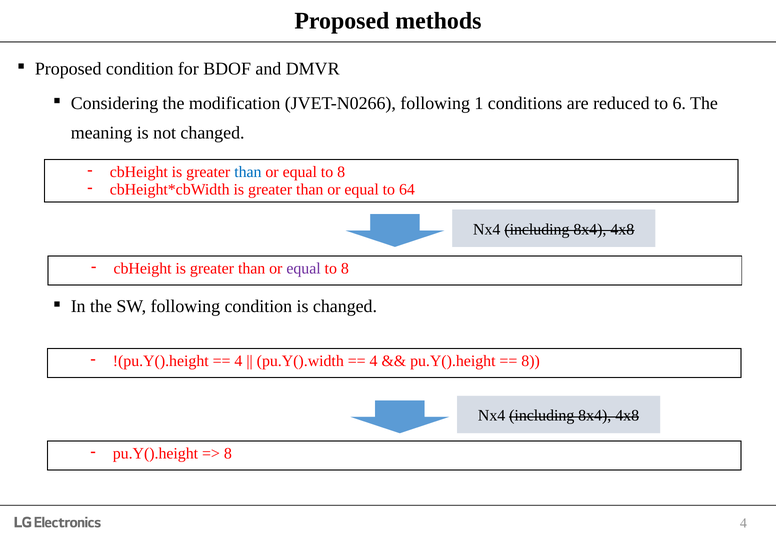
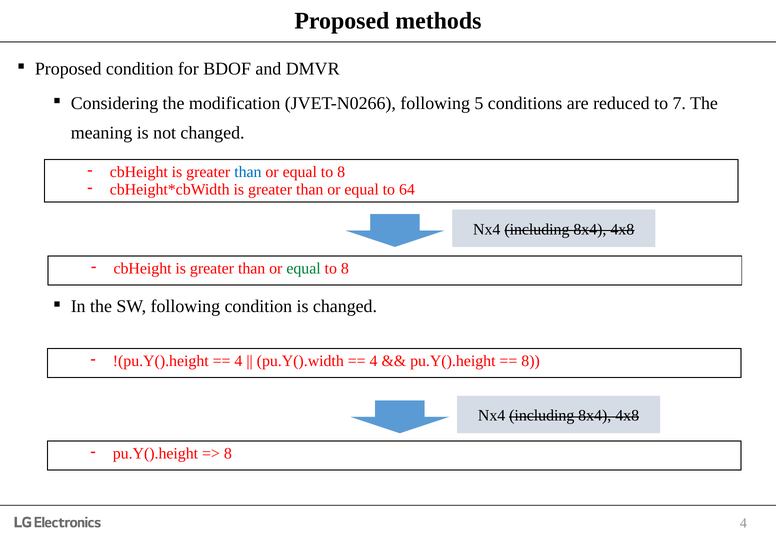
1: 1 -> 5 (479, 103)
6: 6 -> 7 (679, 103)
equal colour: purple -> green (304, 269)
